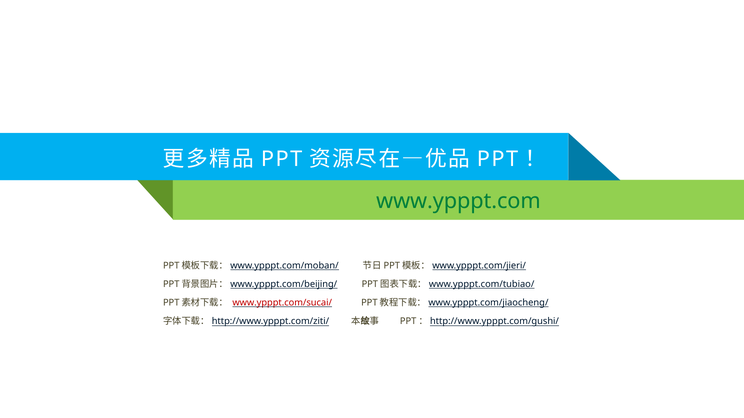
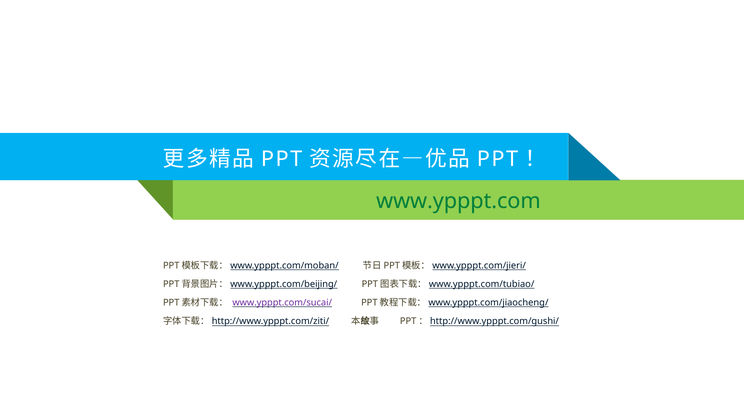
www.ypppt.com/sucai/ colour: red -> purple (282, 303)
